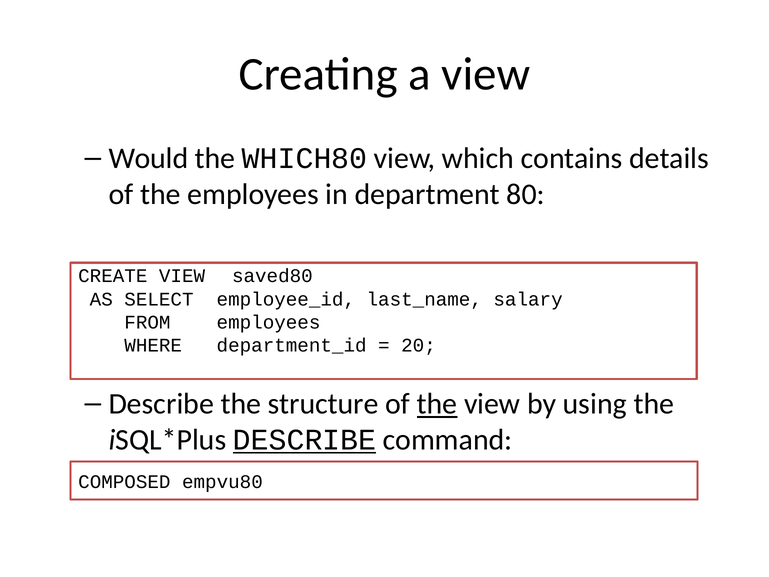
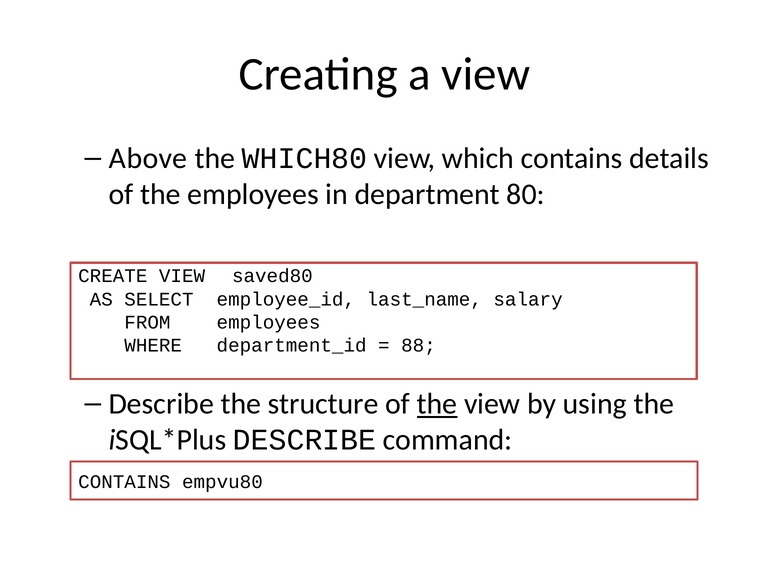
Would: Would -> Above (148, 158)
20: 20 -> 88 (418, 345)
DESCRIBE underline: present -> none (305, 440)
COMPOSED: COMPOSED -> CONTAINS (124, 482)
